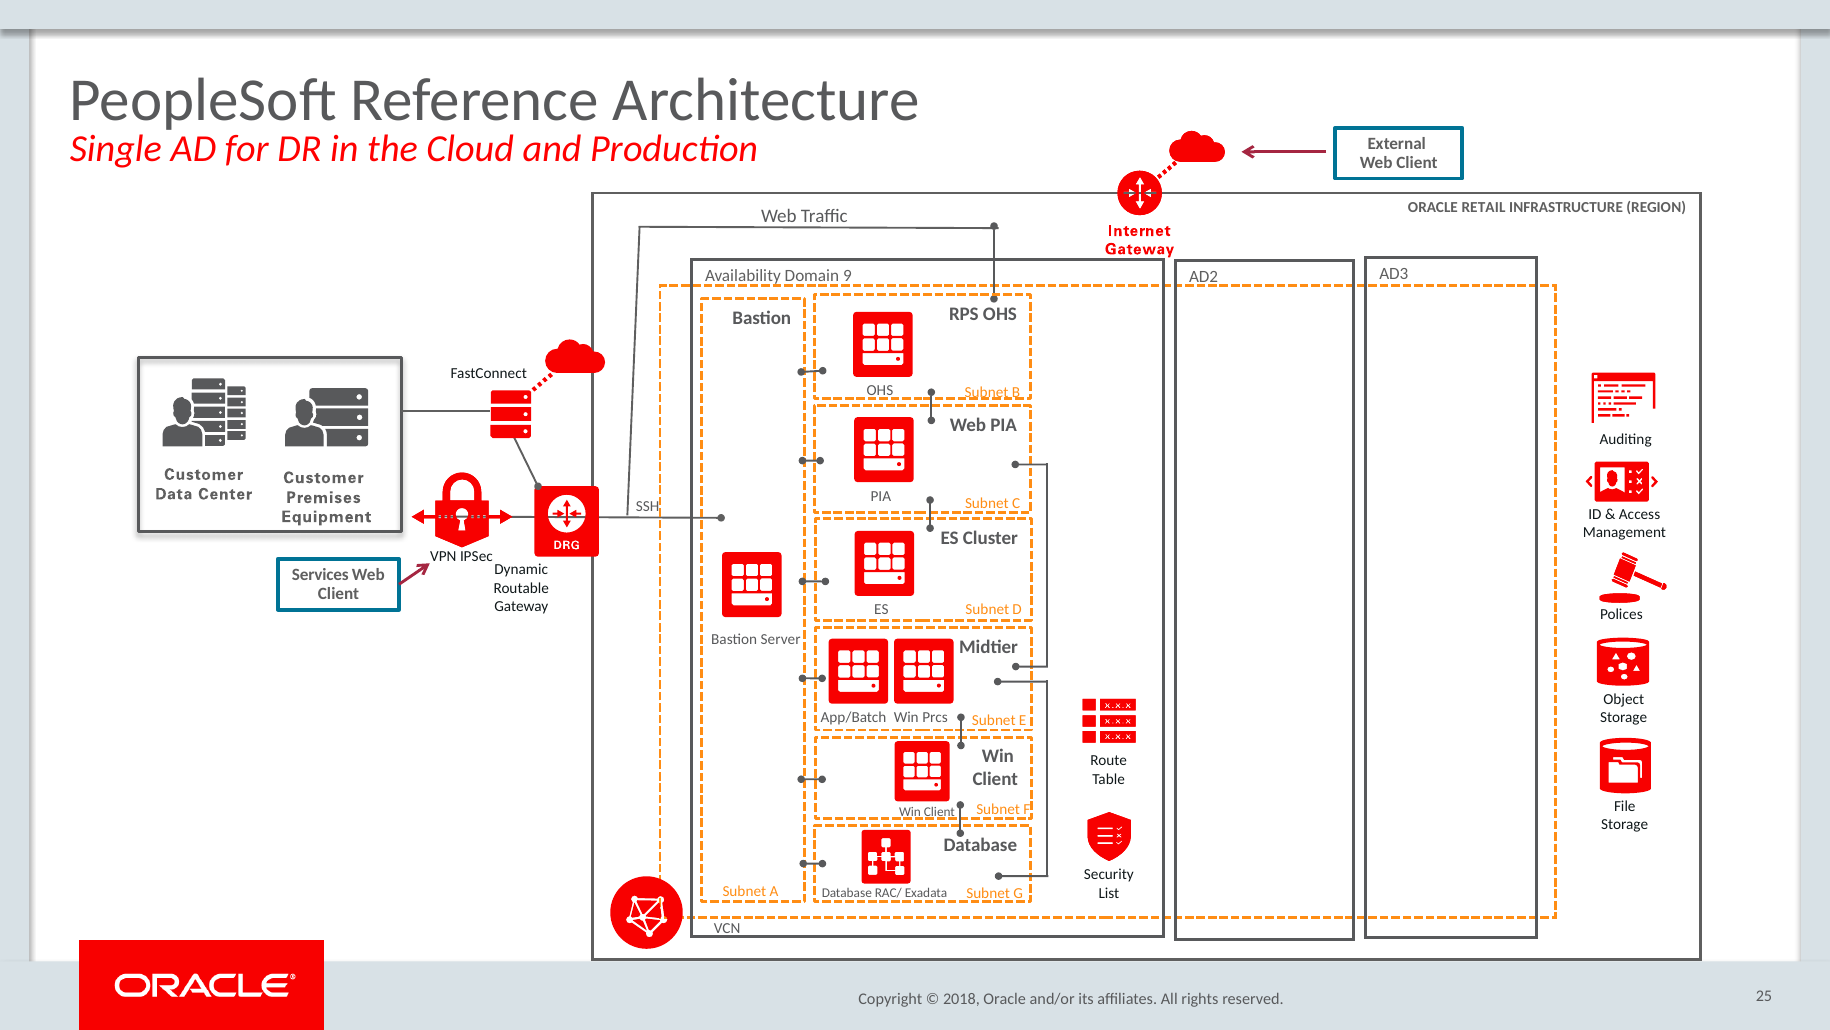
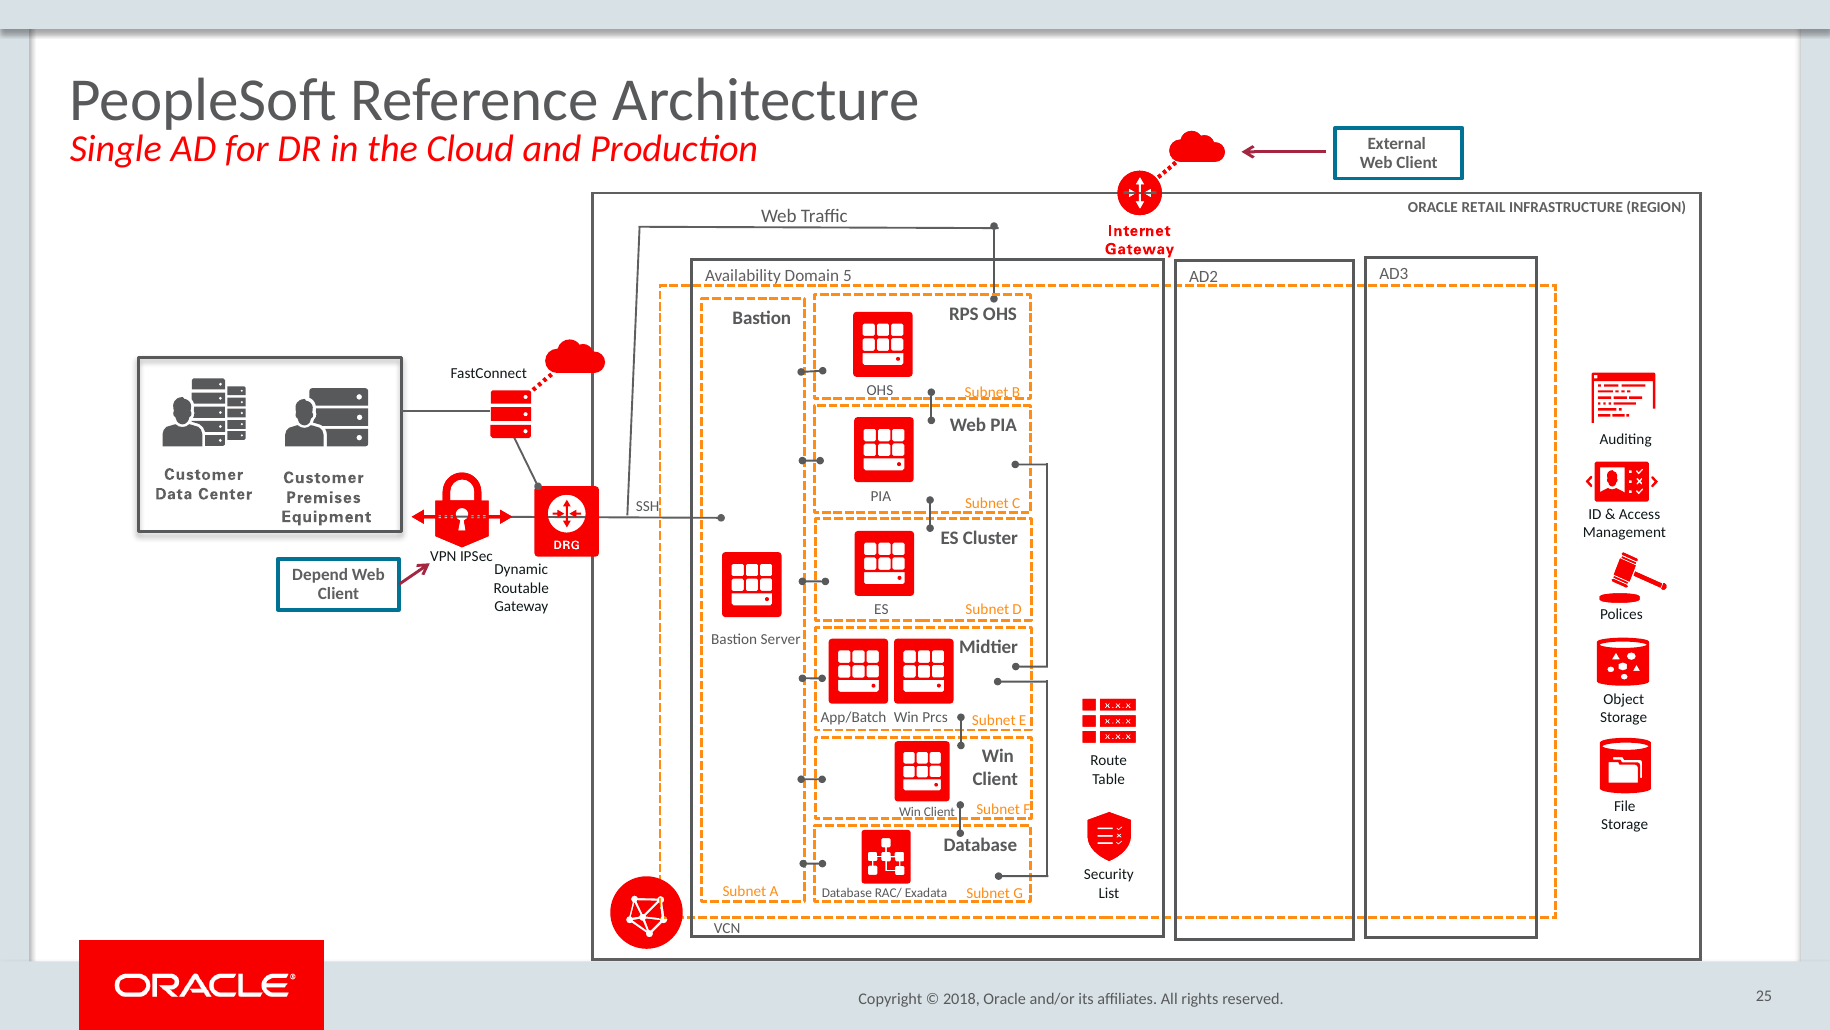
9: 9 -> 5 (847, 275)
Services: Services -> Depend (320, 575)
